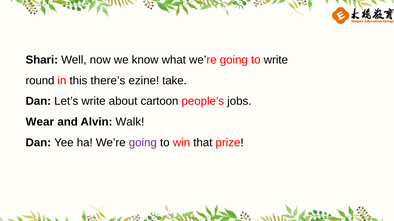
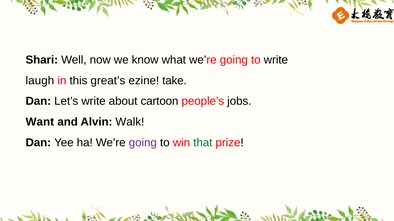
round: round -> laugh (40, 81)
there’s: there’s -> great’s (108, 81)
Wear: Wear -> Want (40, 122)
that colour: black -> green (203, 143)
